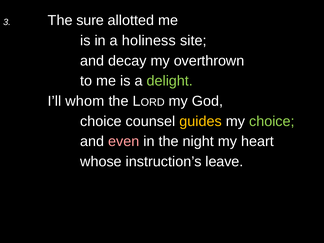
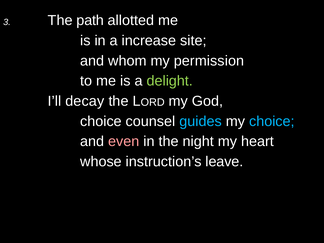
sure: sure -> path (90, 20)
holiness: holiness -> increase (149, 41)
decay: decay -> whom (127, 61)
overthrown: overthrown -> permission (209, 61)
whom: whom -> decay (85, 101)
guides colour: yellow -> light blue (201, 121)
choice colour: light green -> light blue (272, 121)
